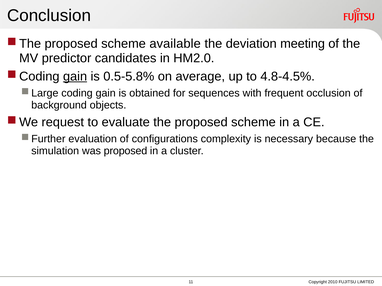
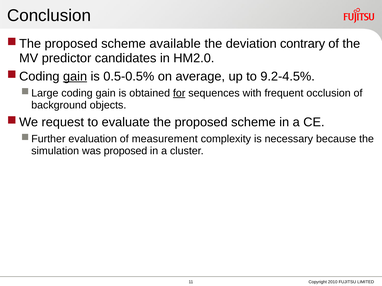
meeting: meeting -> contrary (303, 44)
0.5-5.8%: 0.5-5.8% -> 0.5-0.5% (129, 77)
4.8-4.5%: 4.8-4.5% -> 9.2-4.5% (288, 77)
for underline: none -> present (179, 93)
configurations: configurations -> measurement (165, 139)
